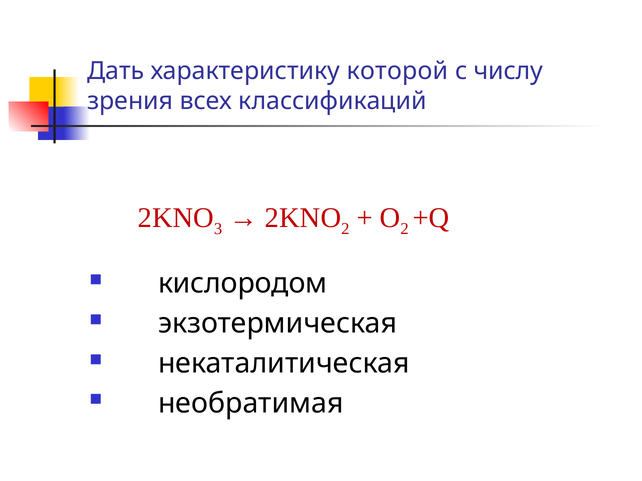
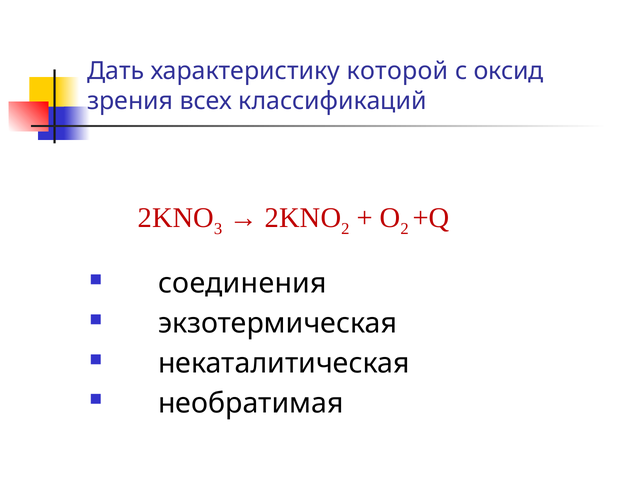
числу: числу -> оксид (509, 71)
кислородом: кислородом -> соединения (242, 284)
